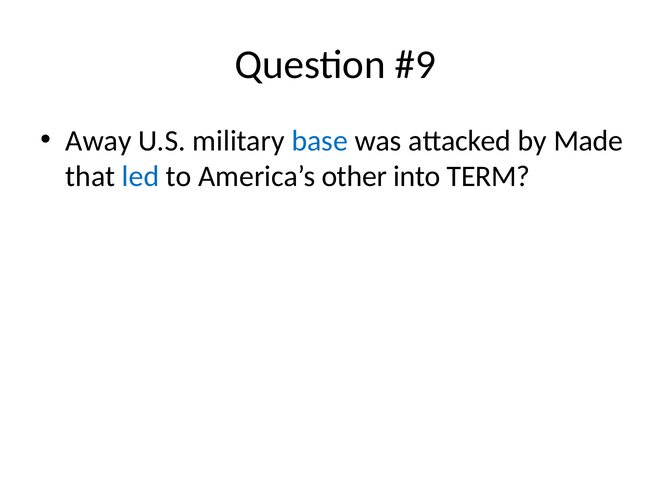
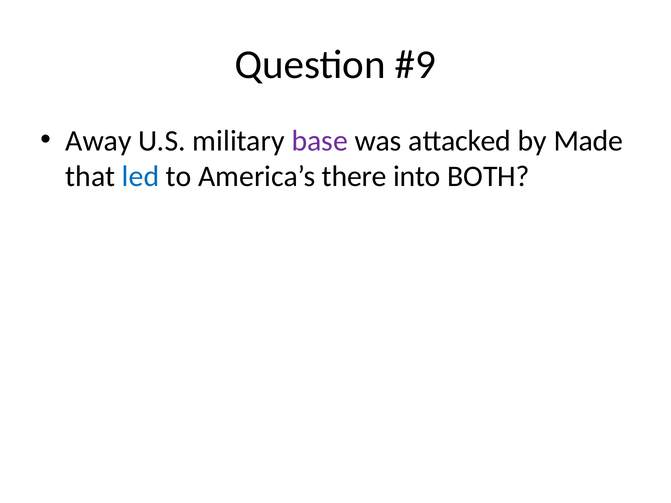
base colour: blue -> purple (320, 141)
other: other -> there (354, 177)
TERM: TERM -> BOTH (488, 177)
